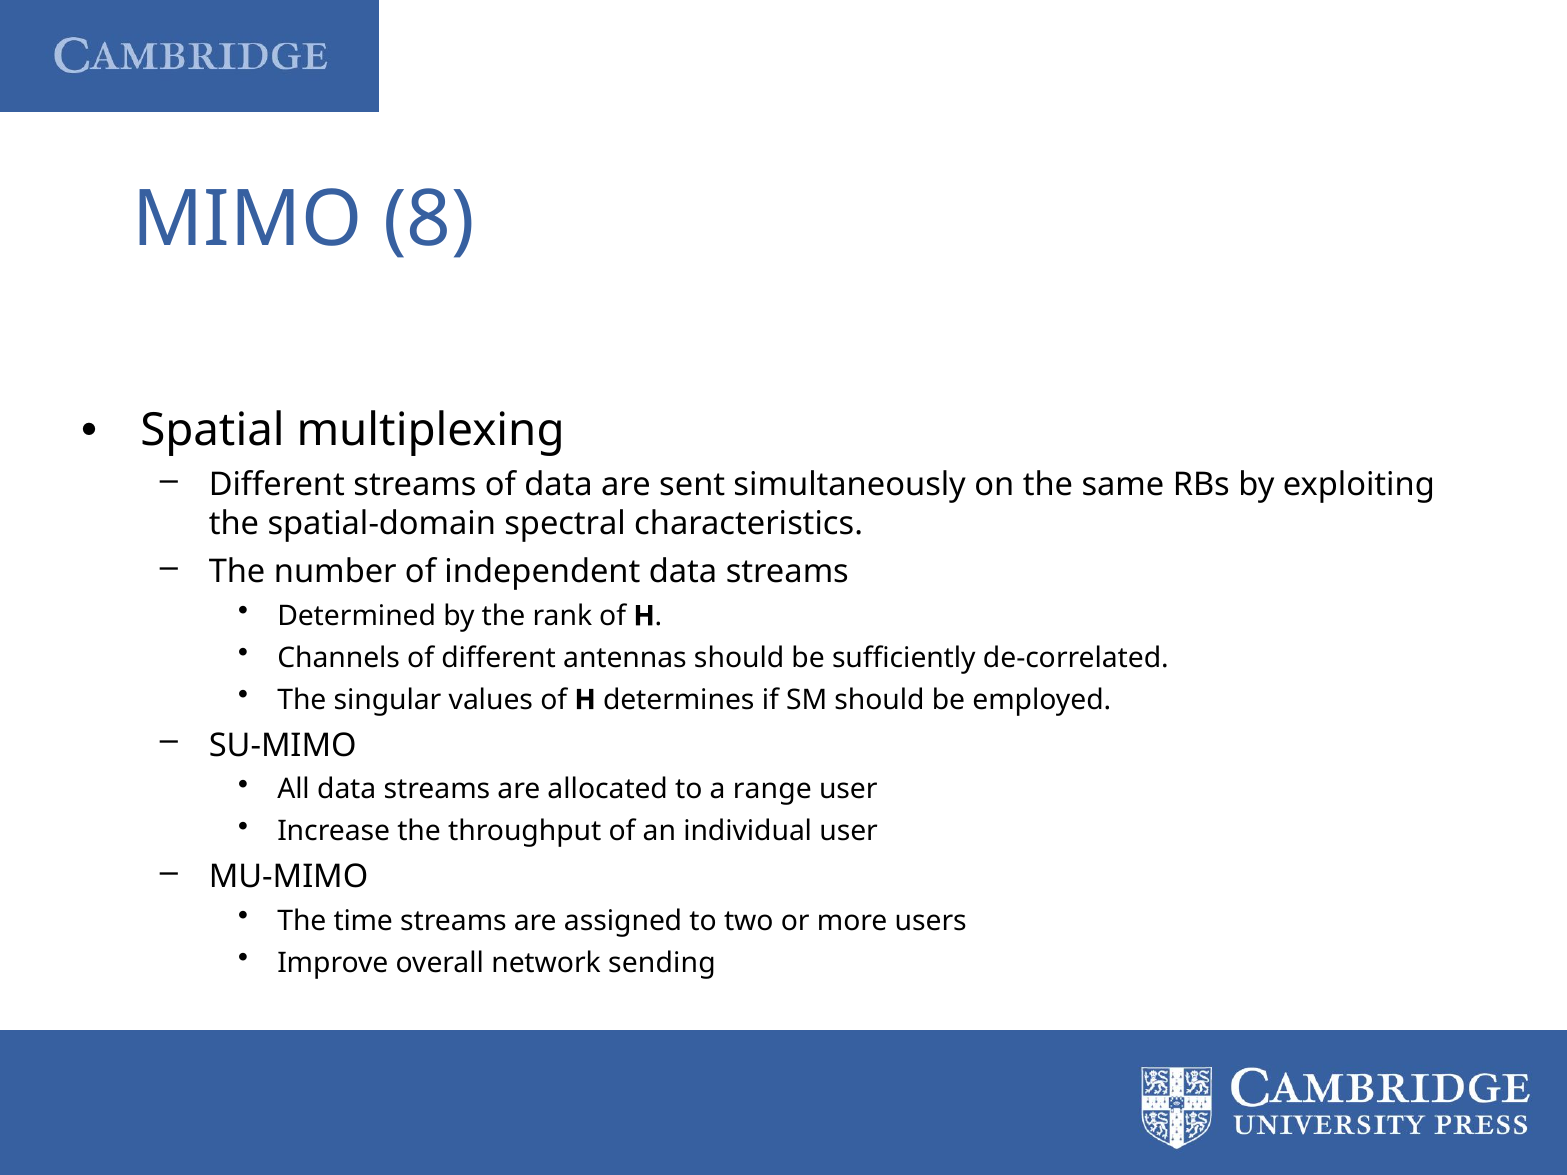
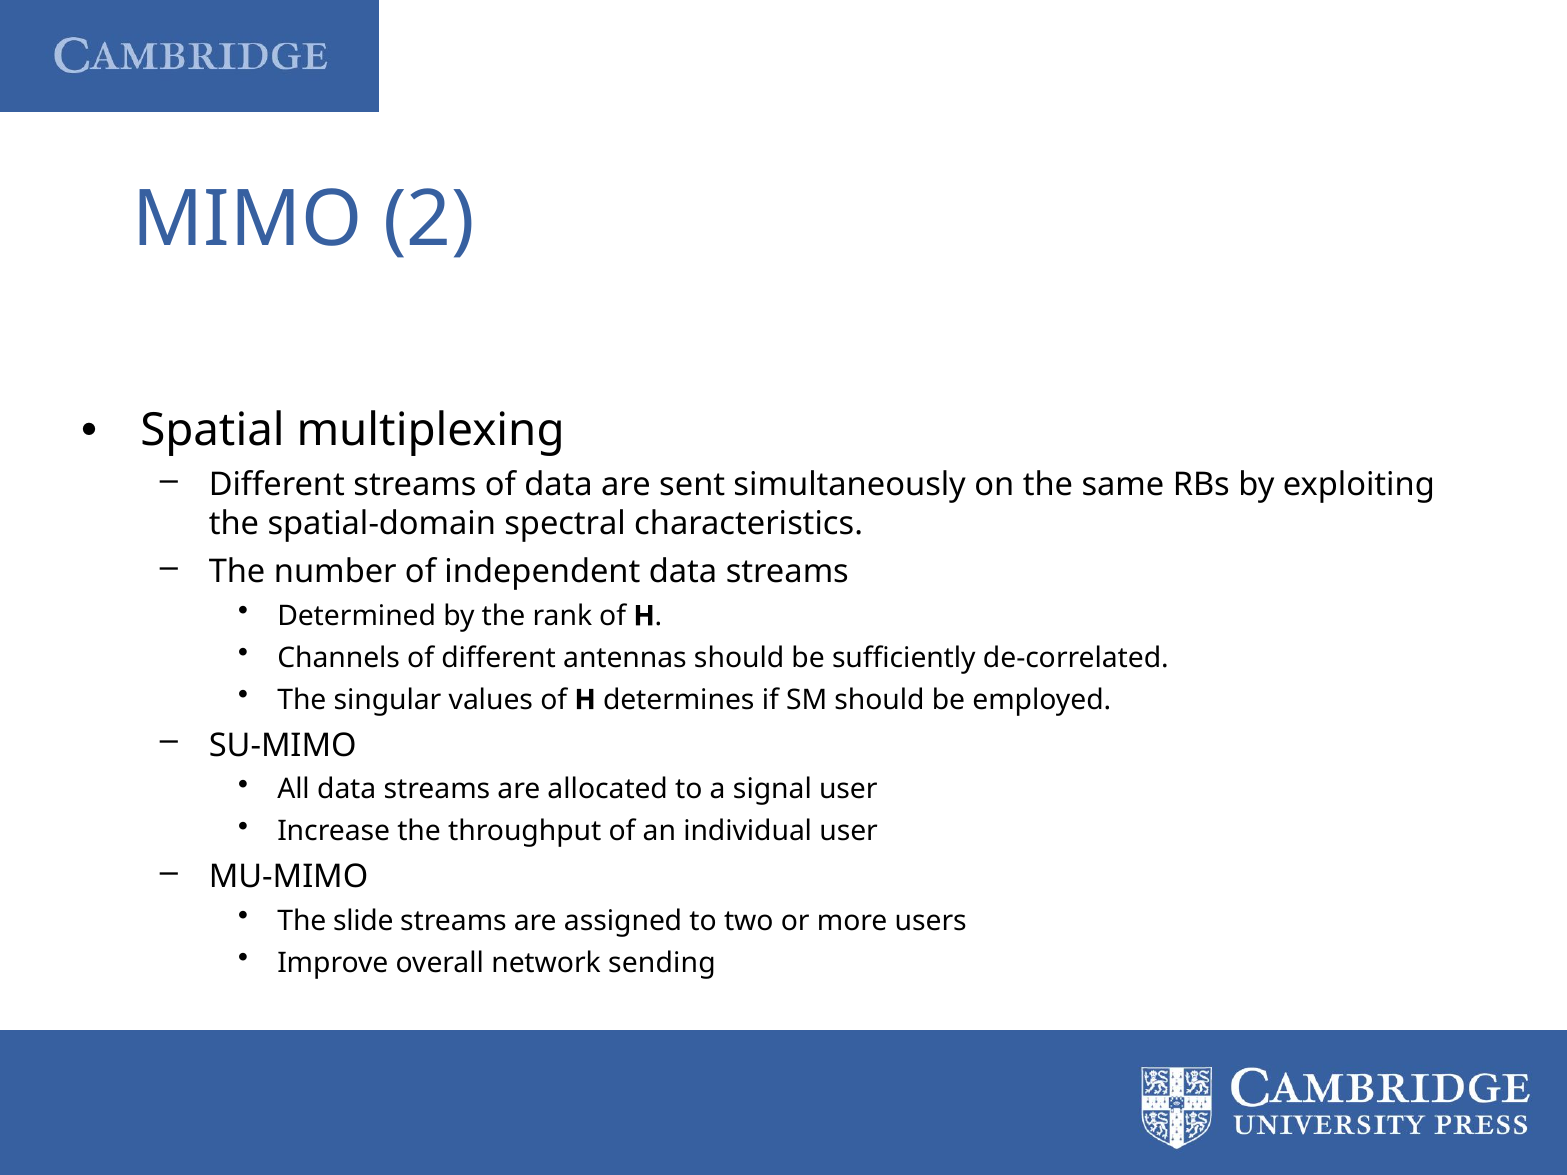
8: 8 -> 2 (429, 219)
range: range -> signal (772, 790)
time: time -> slide (363, 921)
